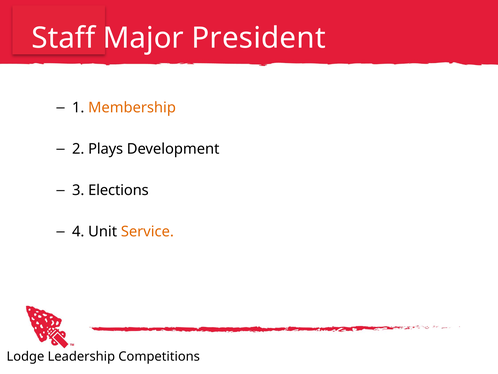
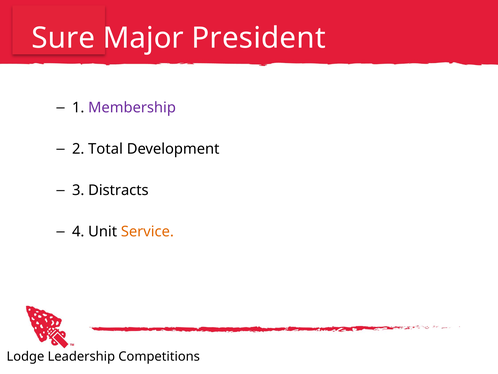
Staff: Staff -> Sure (63, 38)
Membership colour: orange -> purple (132, 108)
Plays: Plays -> Total (106, 149)
Elections: Elections -> Distracts (118, 190)
